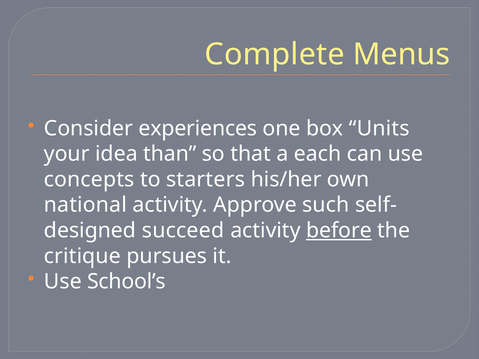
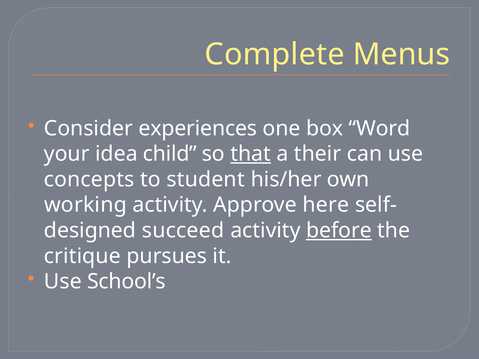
Units: Units -> Word (379, 128)
than: than -> child (170, 154)
that underline: none -> present (251, 154)
each: each -> their (318, 154)
starters: starters -> student (206, 180)
national: national -> working (85, 205)
such: such -> here (326, 205)
